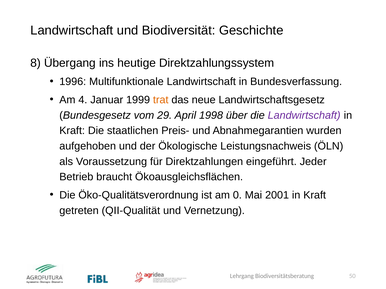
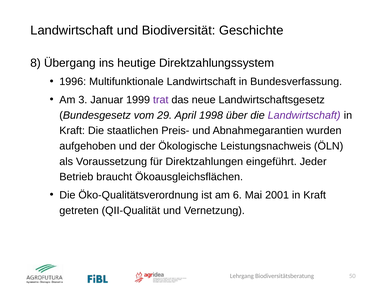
4: 4 -> 3 (83, 100)
trat colour: orange -> purple (161, 100)
0: 0 -> 6 (237, 195)
